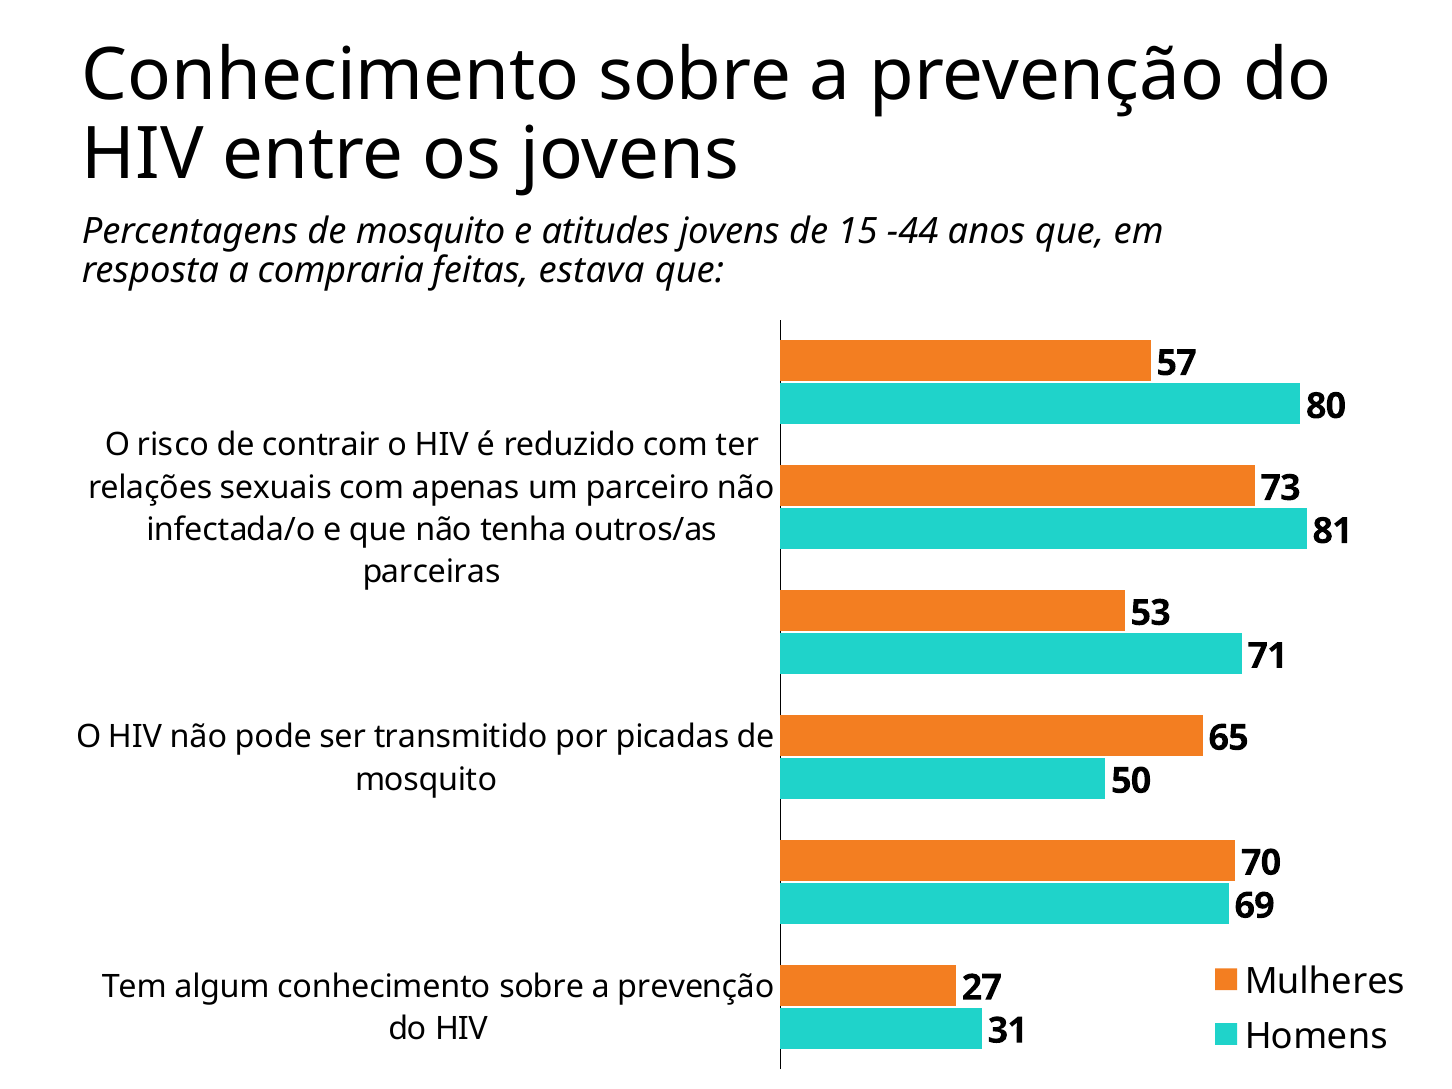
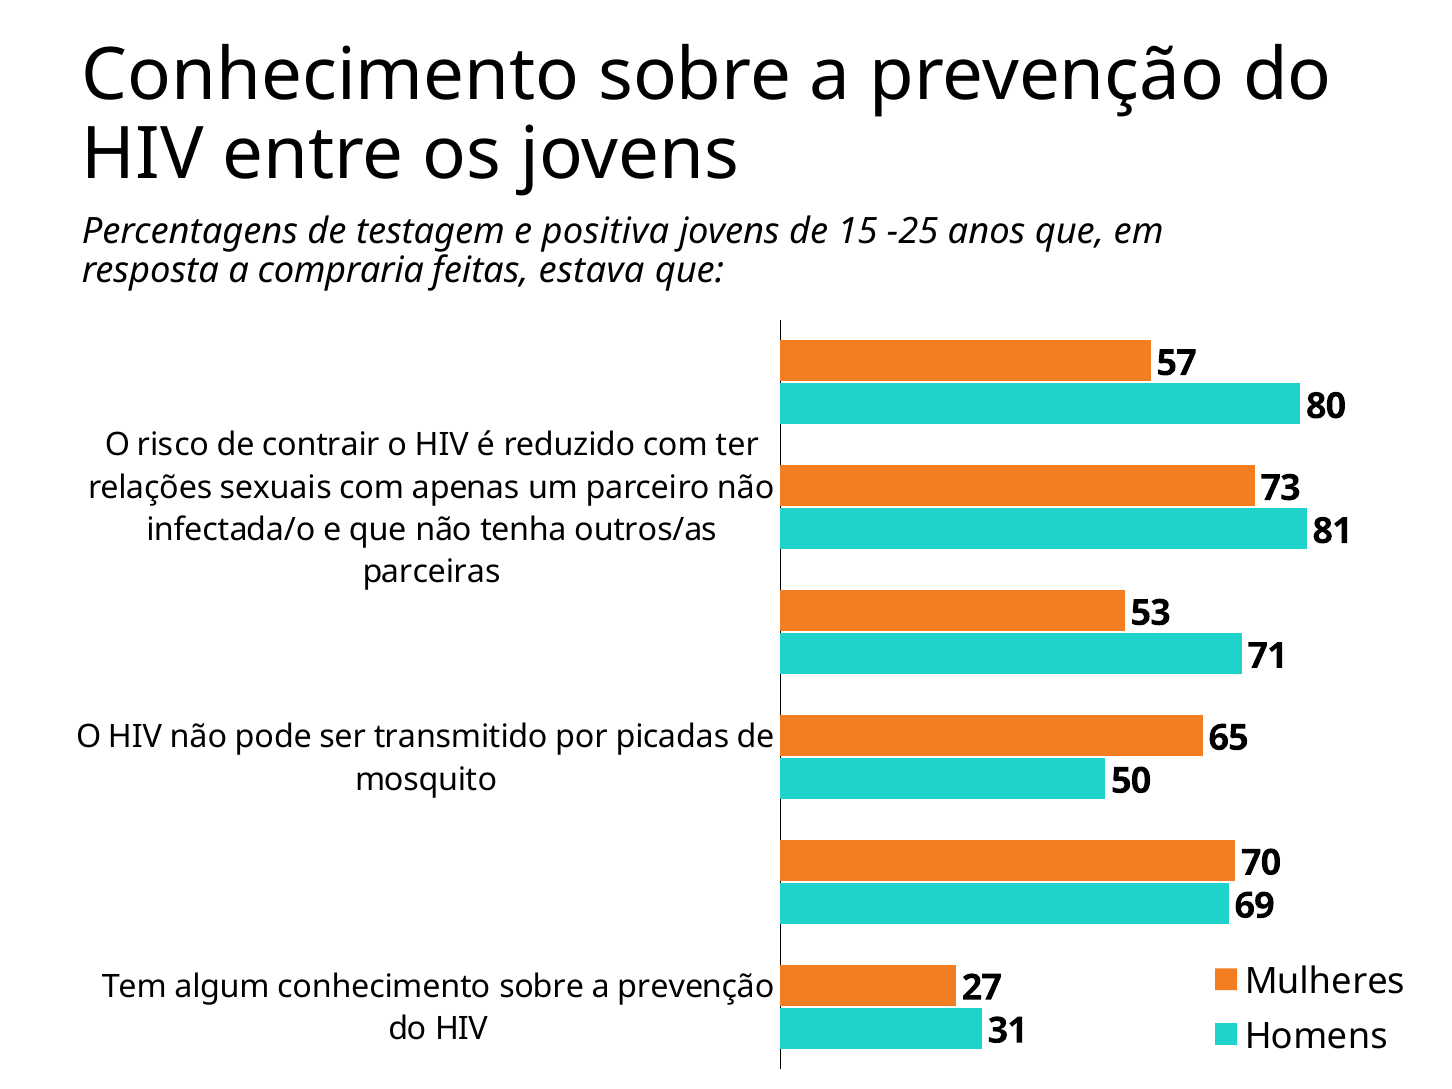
Percentagens de mosquito: mosquito -> testagem (430, 231)
atitudes: atitudes -> positiva (605, 231)
-44: -44 -> -25 (913, 231)
